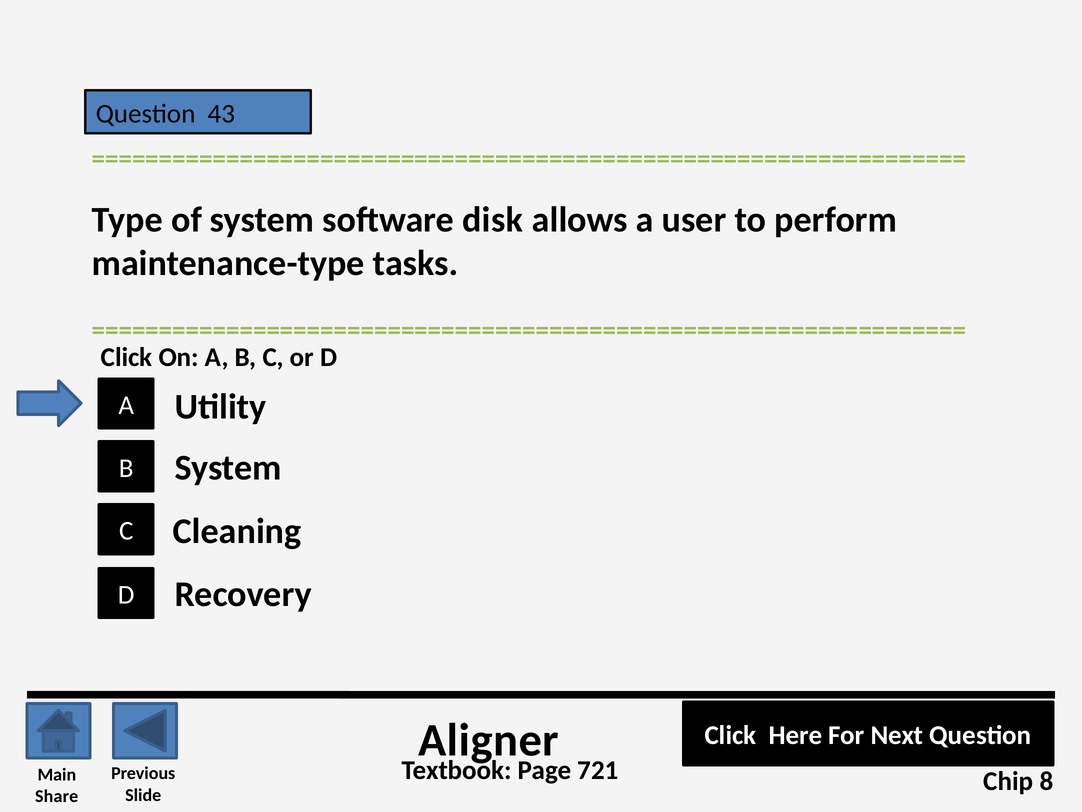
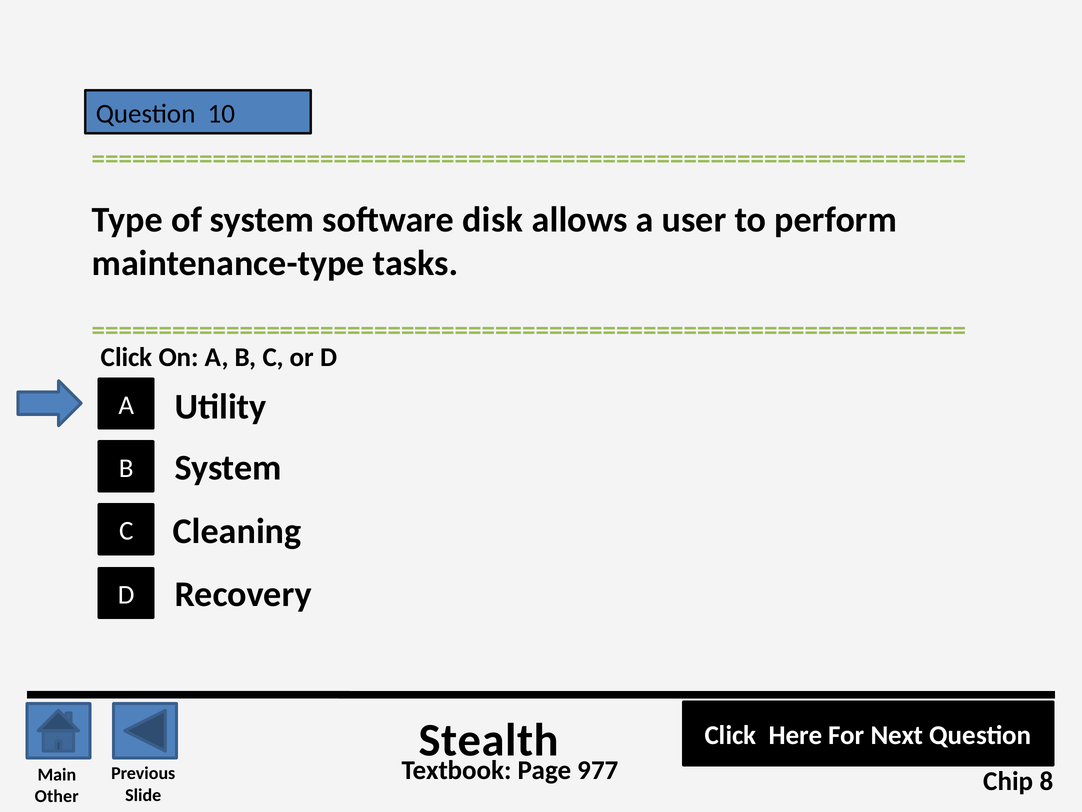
43: 43 -> 10 (221, 114)
Aligner: Aligner -> Stealth (489, 740)
721: 721 -> 977 (598, 770)
Share: Share -> Other (57, 796)
